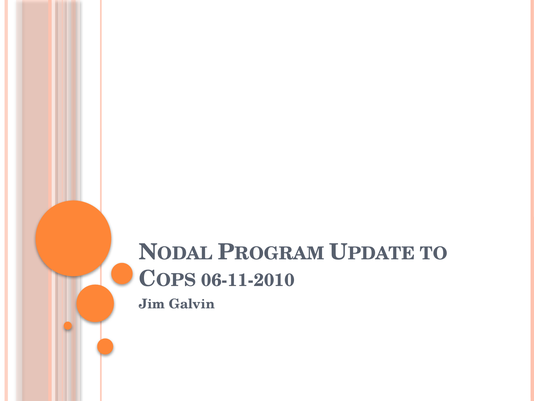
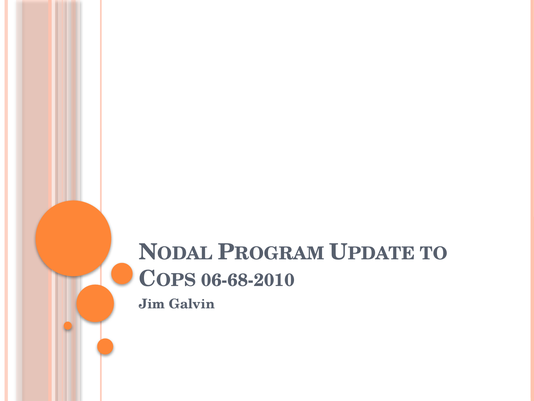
06-11-2010: 06-11-2010 -> 06-68-2010 (248, 280)
